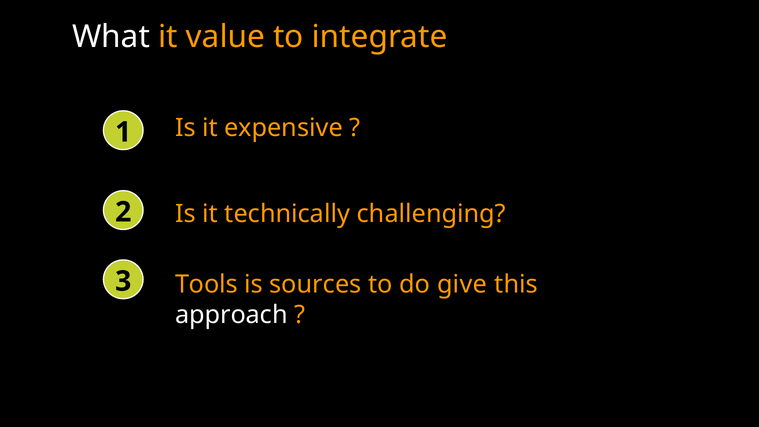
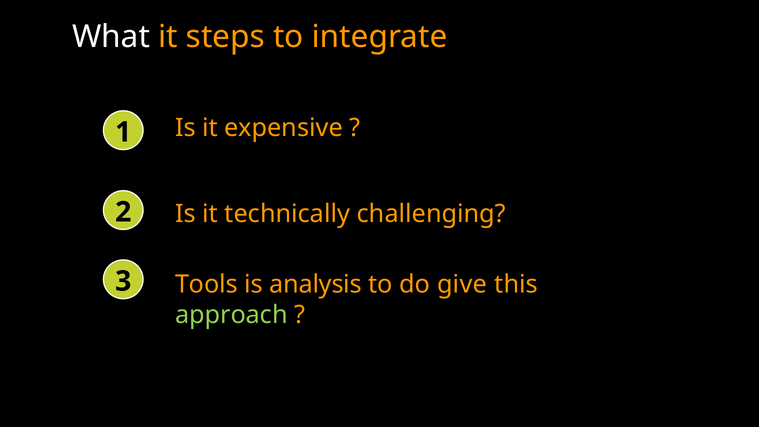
value: value -> steps (225, 37)
sources: sources -> analysis (316, 284)
approach colour: white -> light green (231, 315)
